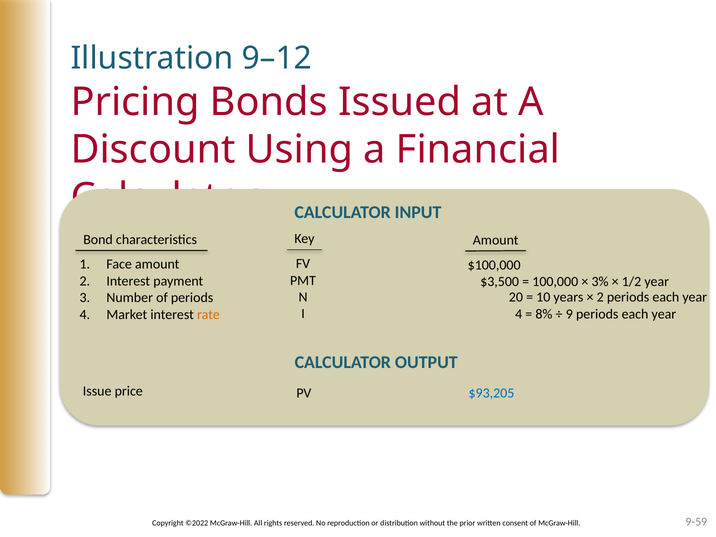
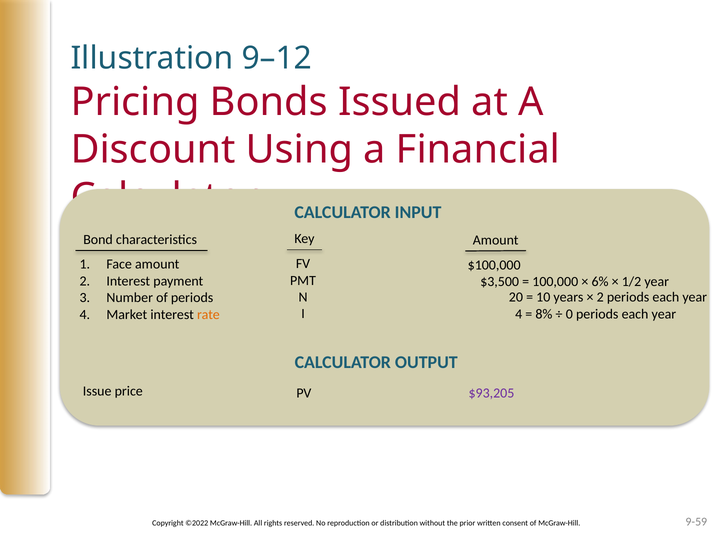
3%: 3% -> 6% (600, 282)
9: 9 -> 0 (569, 314)
$93,205 colour: blue -> purple (491, 393)
